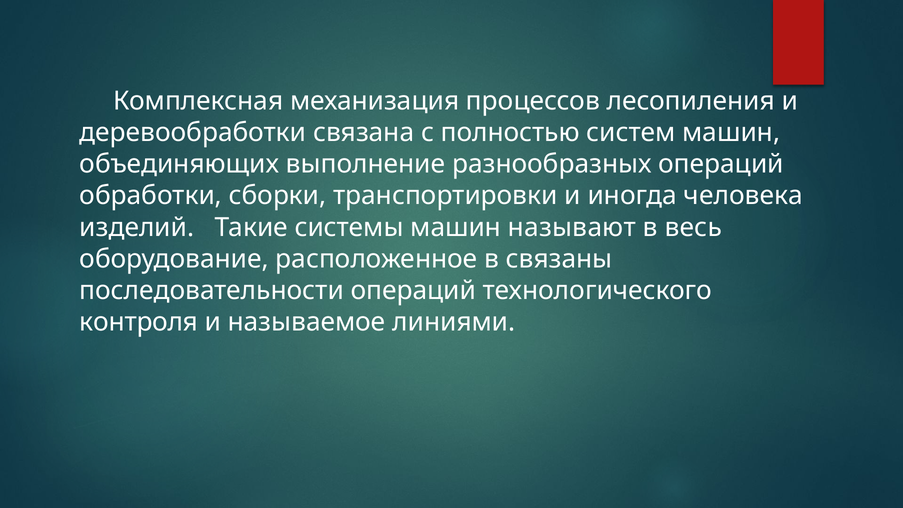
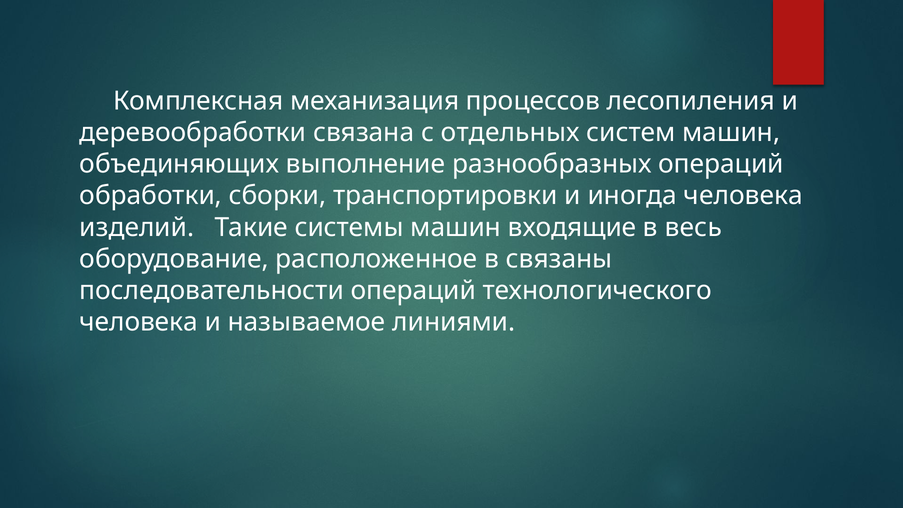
полностью: полностью -> отдельных (510, 132)
называют: называют -> входящие (572, 227)
контроля: контроля -> человека (139, 322)
